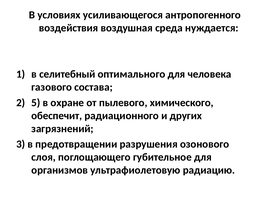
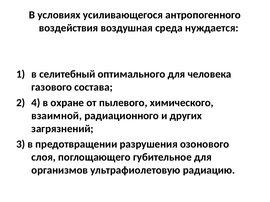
5: 5 -> 4 (36, 103)
обеспечит: обеспечит -> взаимной (57, 116)
